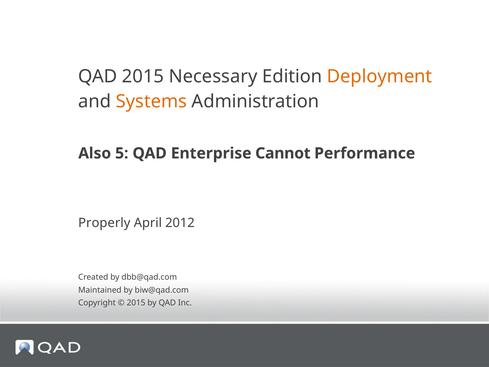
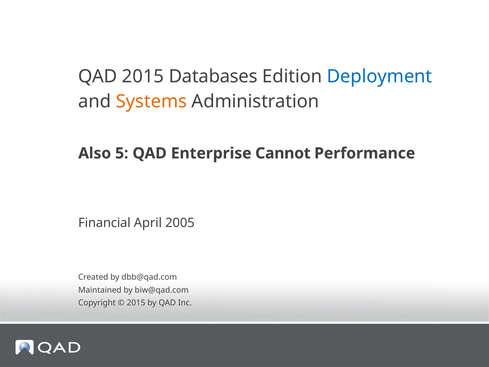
Necessary: Necessary -> Databases (213, 76)
Deployment colour: orange -> blue (380, 76)
Properly: Properly -> Financial (104, 223)
2012: 2012 -> 2005 (180, 223)
